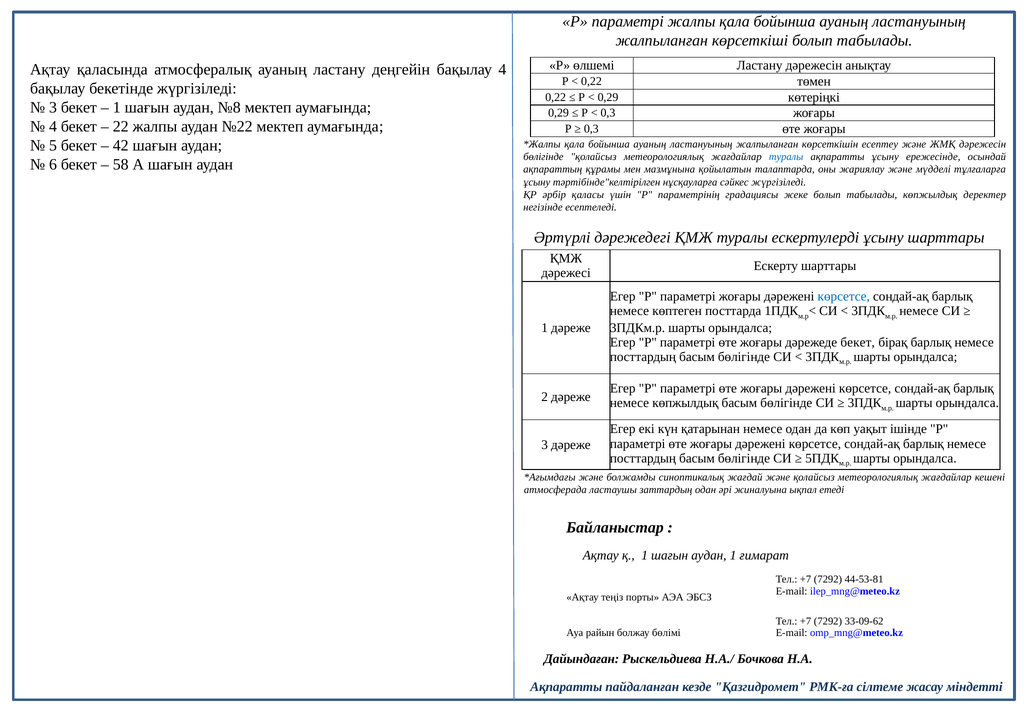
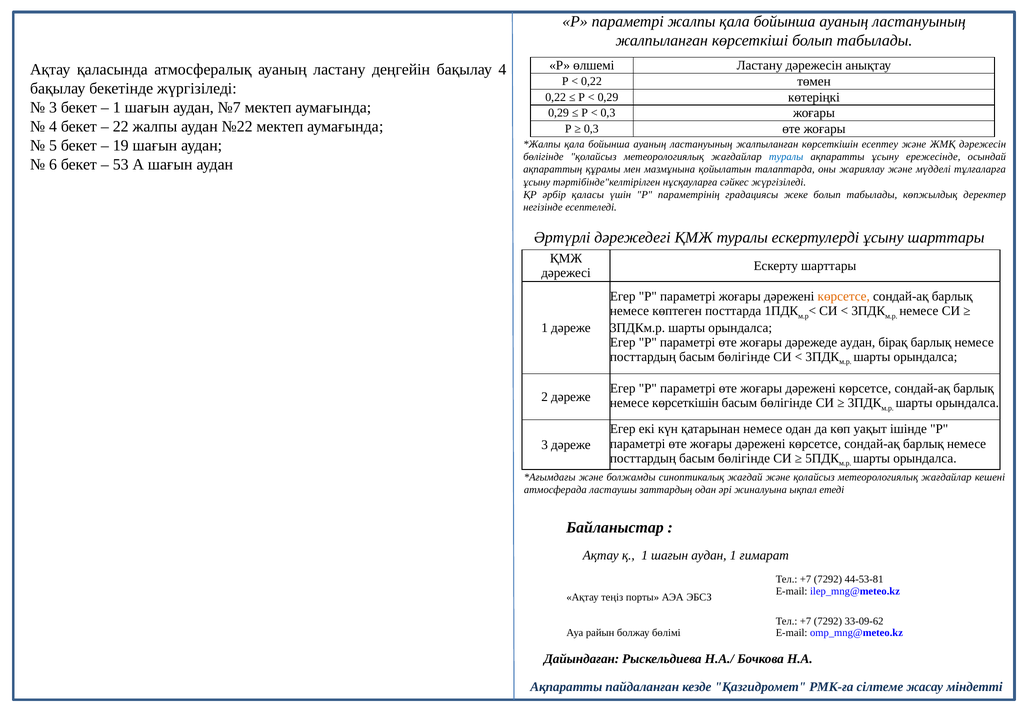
№8: №8 -> №7 (229, 108)
42: 42 -> 19 (121, 145)
58: 58 -> 53 (121, 164)
көрсетсе colour: blue -> orange (844, 296)
дәрежеде бекет: бекет -> аудан (858, 342)
немесе көпжылдық: көпжылдық -> көрсеткішін (685, 403)
